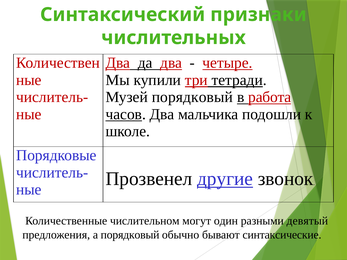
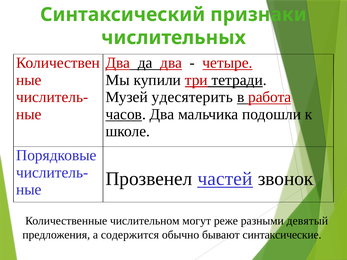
Музей порядковый: порядковый -> удесятерить (192, 97)
другие: другие -> частей (225, 179)
один: один -> реже (226, 221)
а порядковый: порядковый -> содержится (130, 235)
